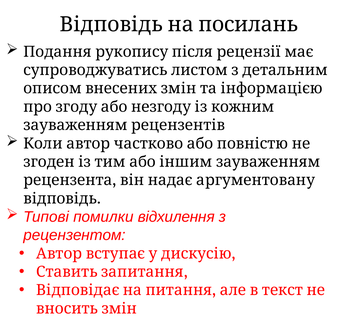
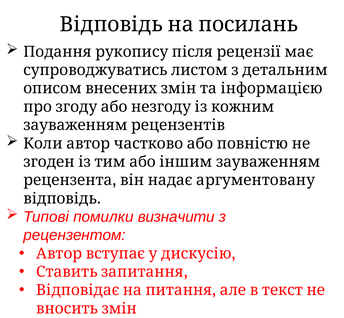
відхилення: відхилення -> визначити (176, 217)
